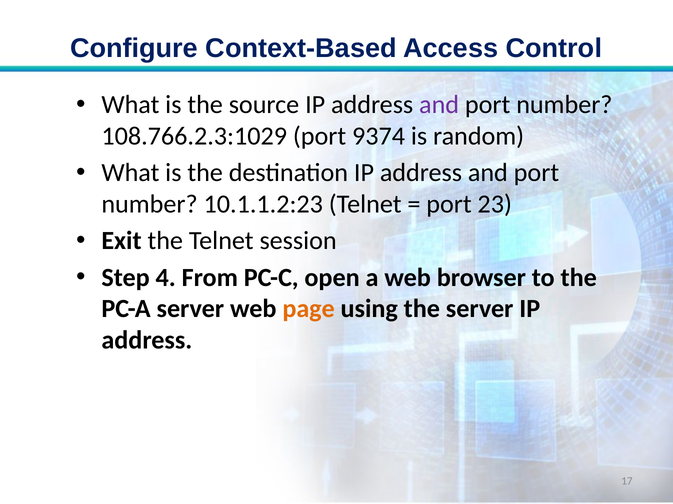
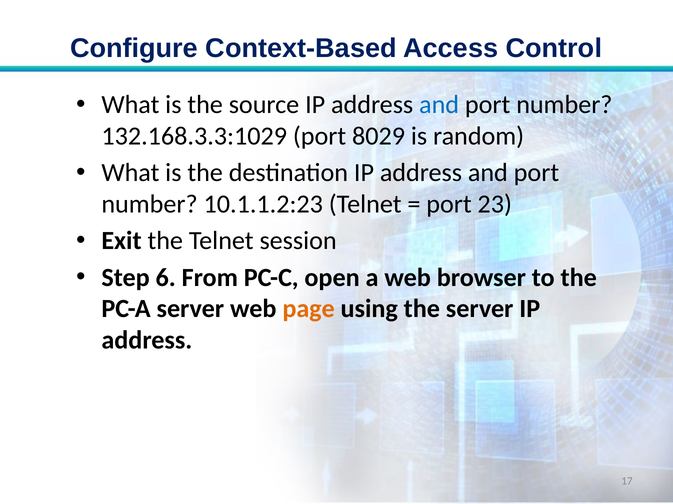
and colour: purple -> blue (439, 105)
108.766.2.3:1029: 108.766.2.3:1029 -> 132.168.3.3:1029 (194, 136)
9374: 9374 -> 8029 (379, 136)
4: 4 -> 6 (166, 278)
